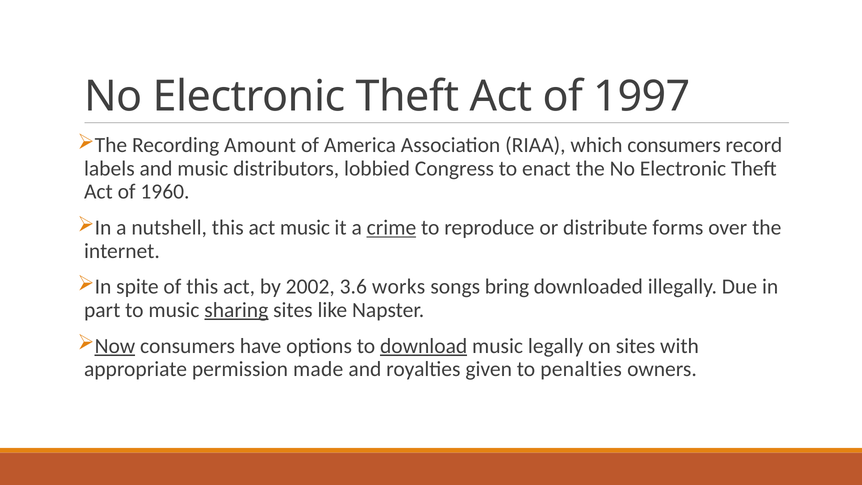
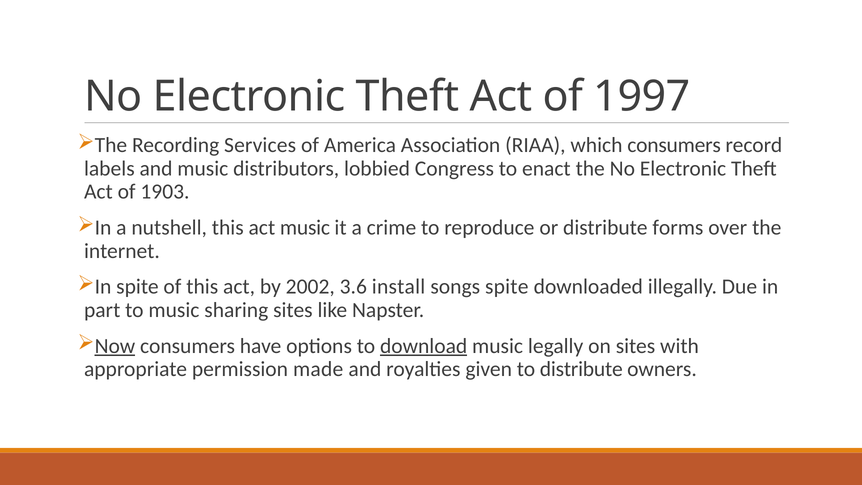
Amount: Amount -> Services (260, 145)
1960: 1960 -> 1903 (165, 192)
crime underline: present -> none (391, 228)
works: works -> install (399, 287)
songs bring: bring -> spite (507, 287)
sharing underline: present -> none (236, 310)
to penalties: penalties -> distribute (581, 369)
